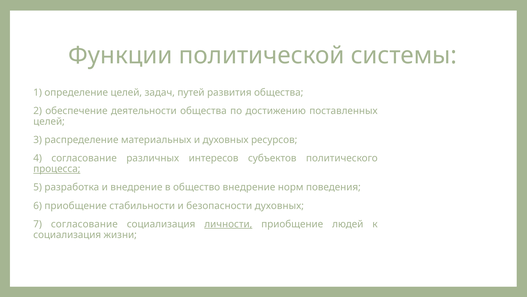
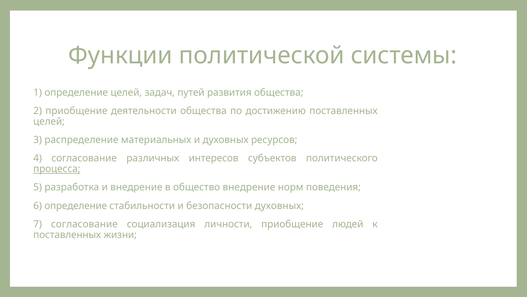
2 обеспечение: обеспечение -> приобщение (76, 111)
6 приобщение: приобщение -> определение (76, 205)
личности underline: present -> none (228, 224)
социализация: социализация -> поставленных (67, 234)
